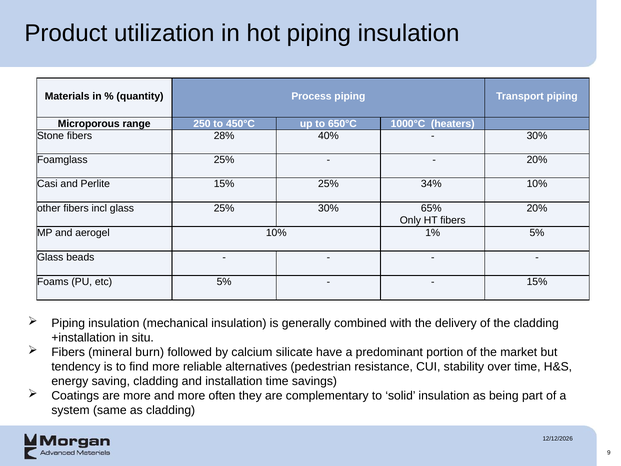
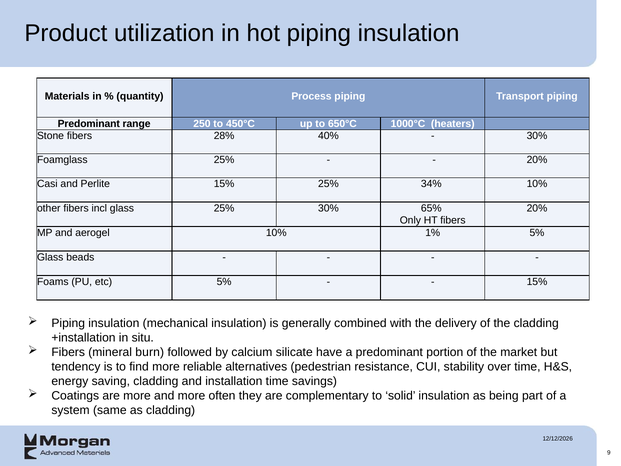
Microporous: Microporous -> Predominant (89, 124)
